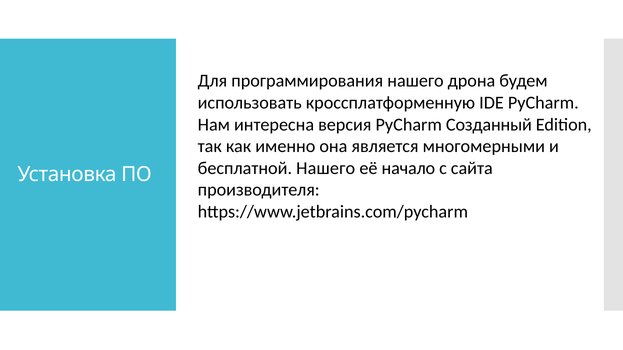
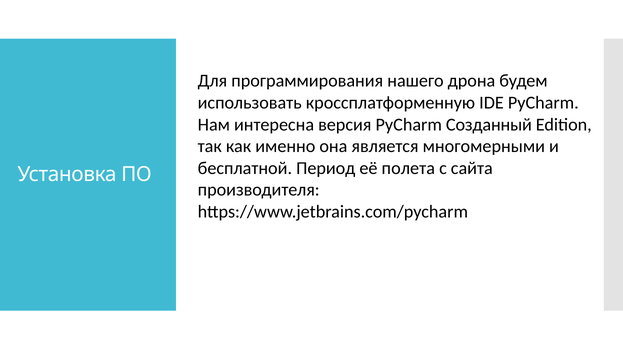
бесплатной Нашего: Нашего -> Период (326, 168)
начало: начало -> полета (408, 168)
